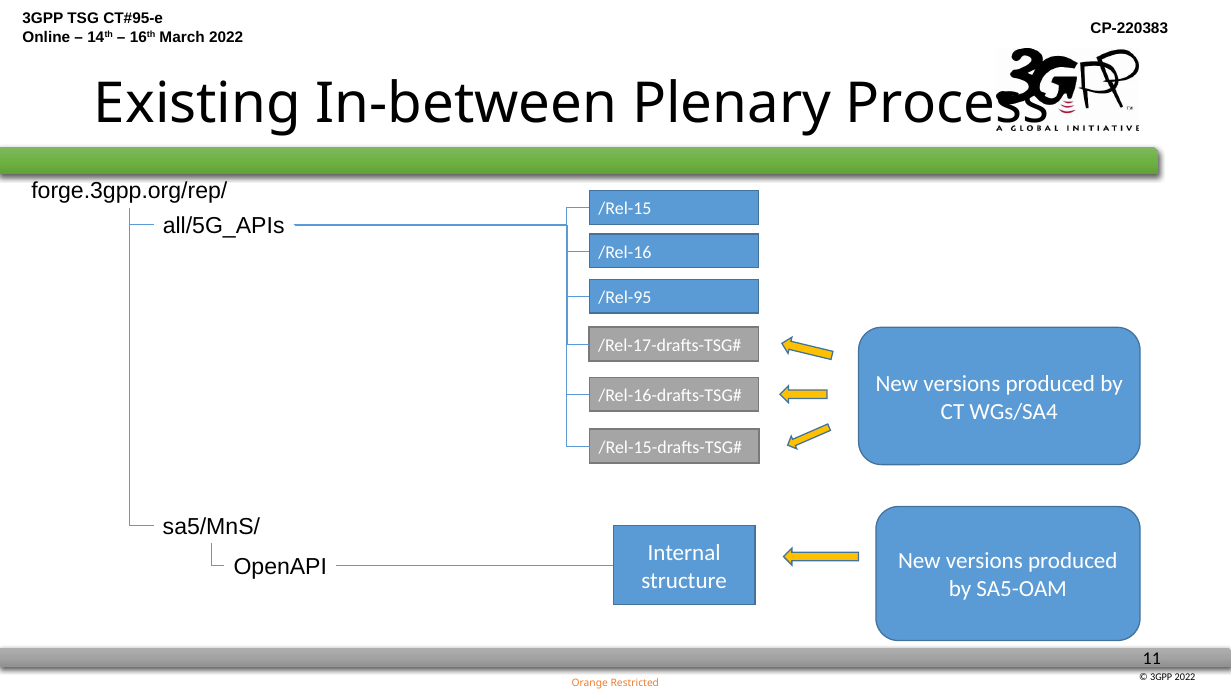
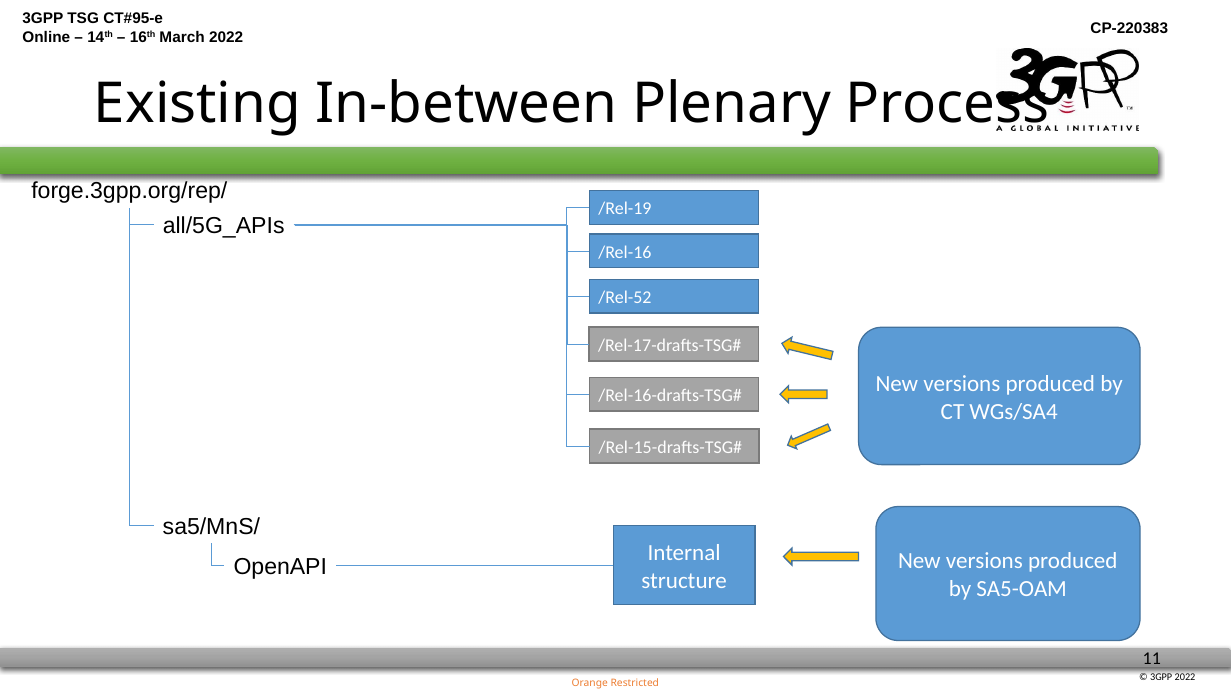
/Rel-15: /Rel-15 -> /Rel-19 (625, 208)
/Rel-95: /Rel-95 -> /Rel-52 (625, 297)
